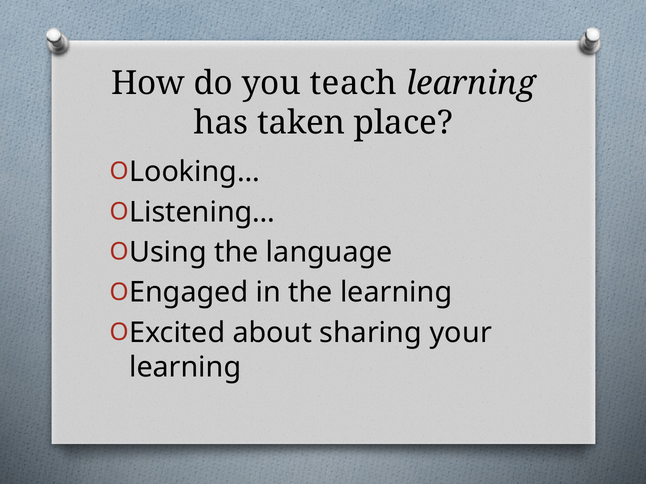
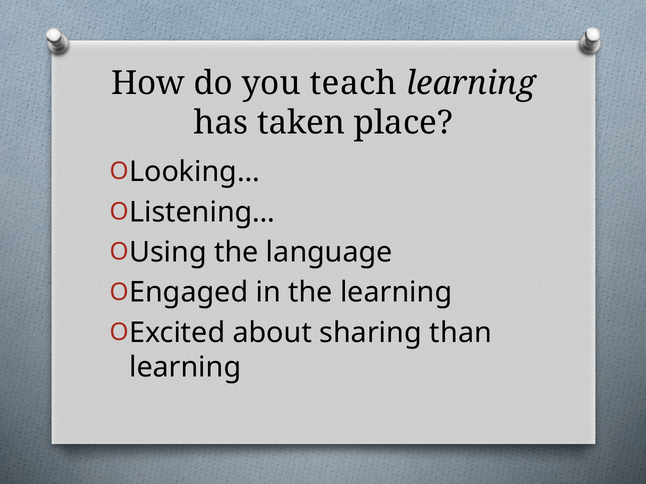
your: your -> than (461, 333)
